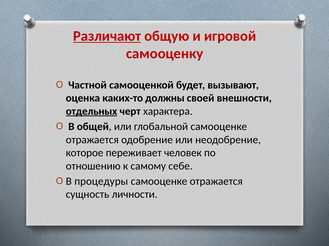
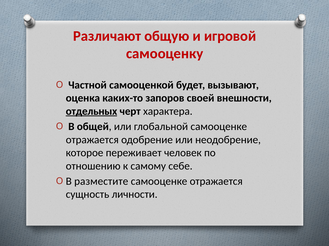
Различают underline: present -> none (107, 36)
должны: должны -> запоров (165, 98)
процедуры: процедуры -> разместите (101, 182)
